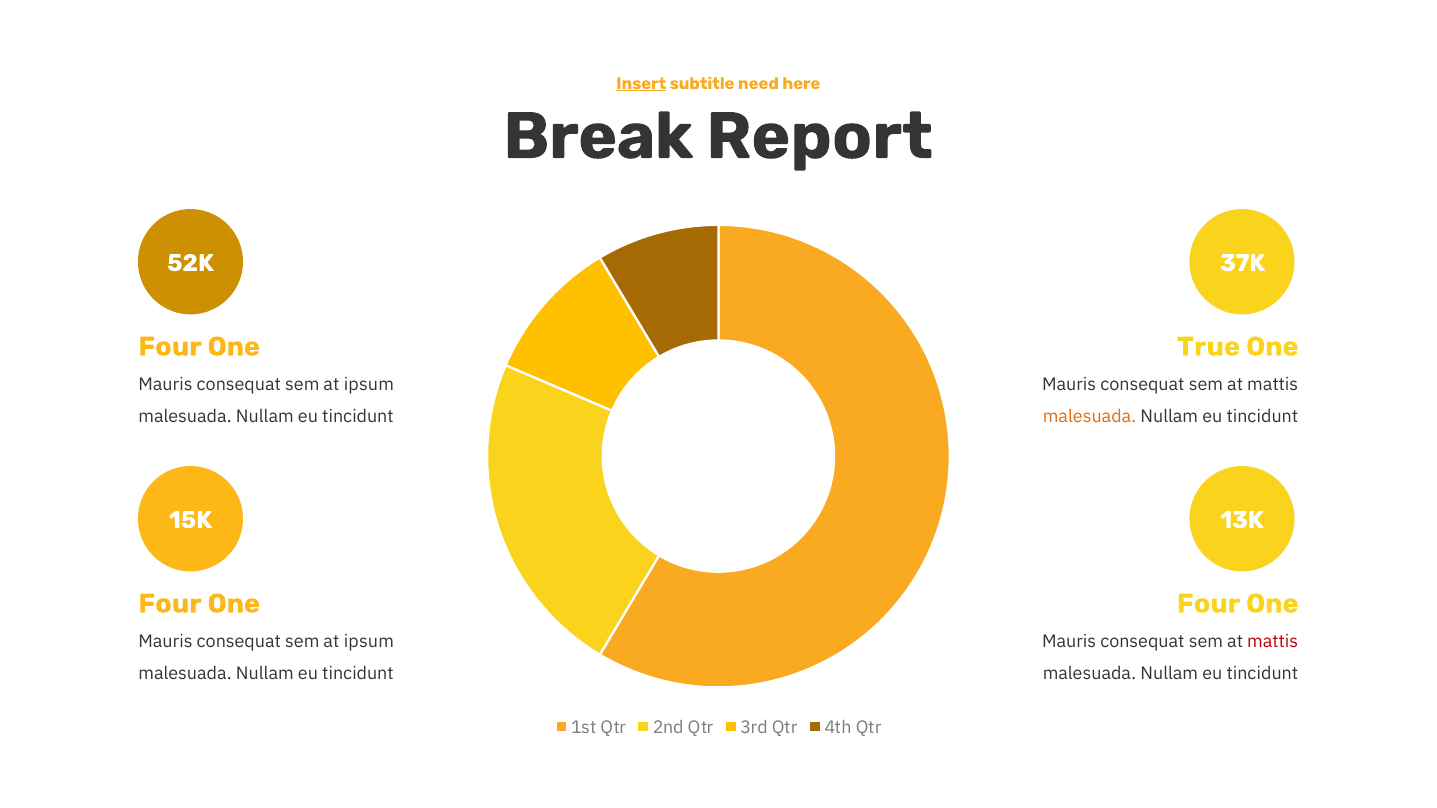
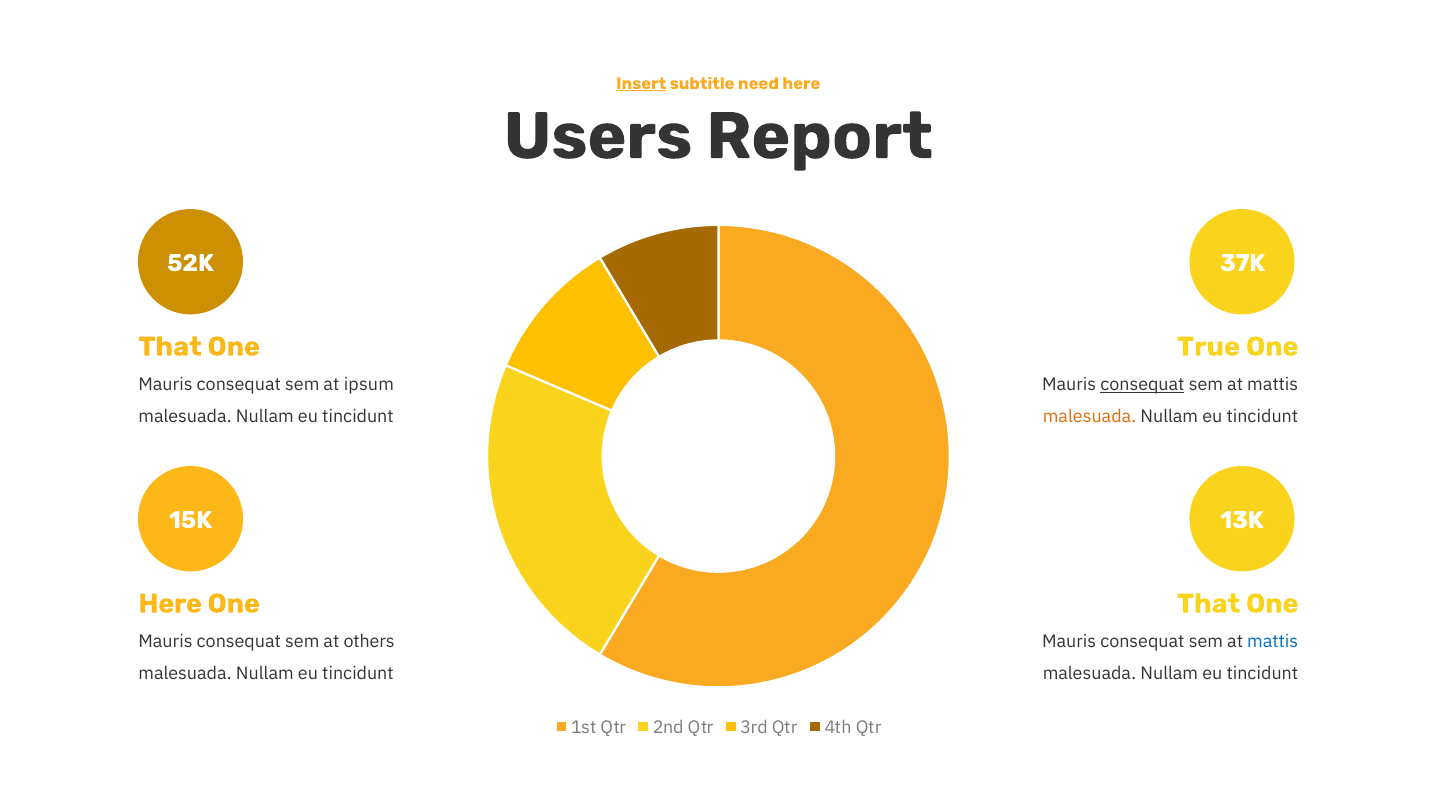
Break: Break -> Users (598, 136)
Four: Four -> That (170, 347)
consequat underline: none -> present (1142, 385)
Four: Four -> Here (170, 604)
Four: Four -> That (1209, 604)
ipsum: ipsum -> others (369, 642)
mattis colour: red -> blue (1273, 642)
